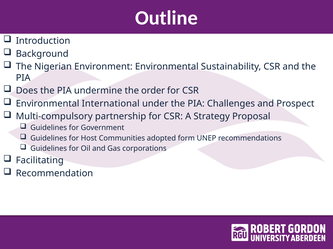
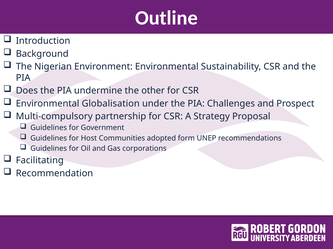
order: order -> other (153, 91)
International: International -> Globalisation (111, 104)
